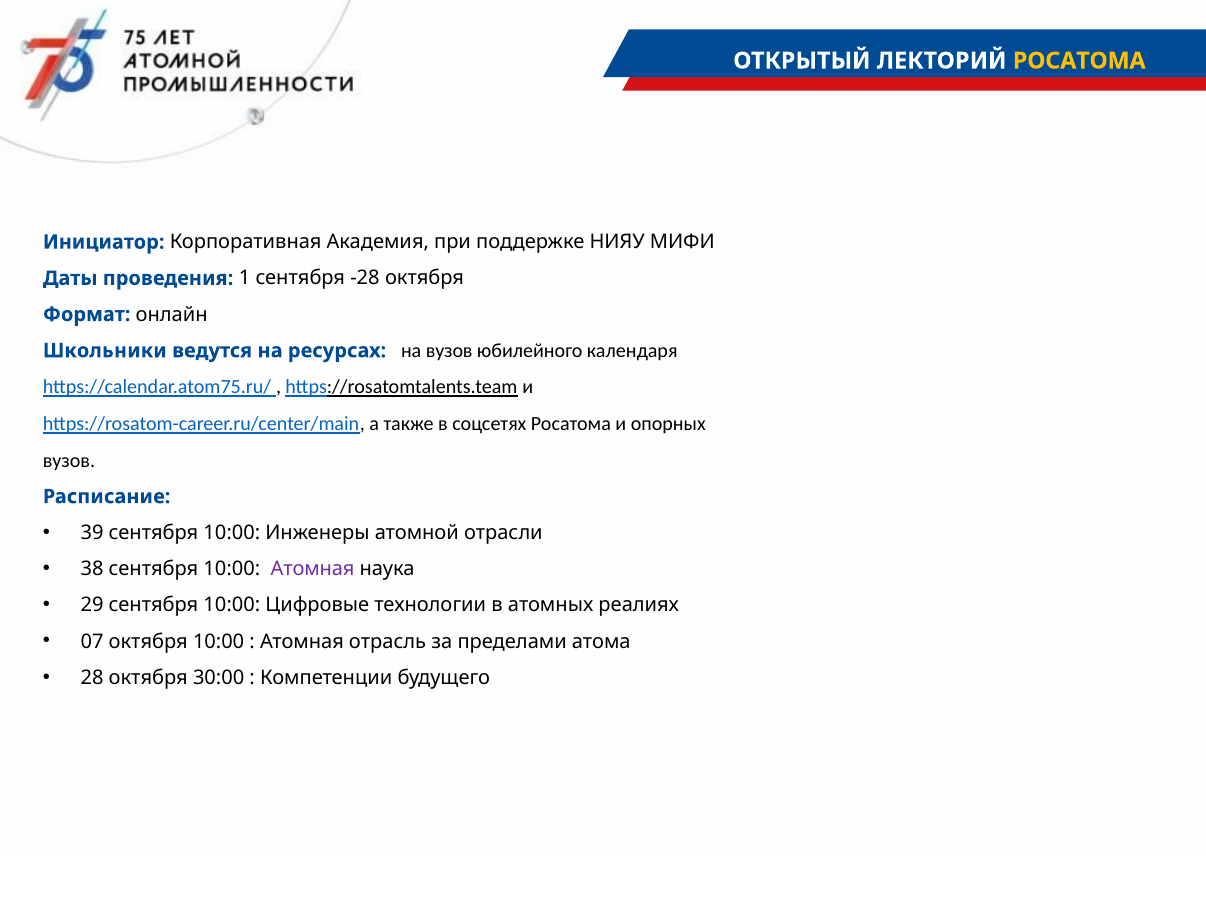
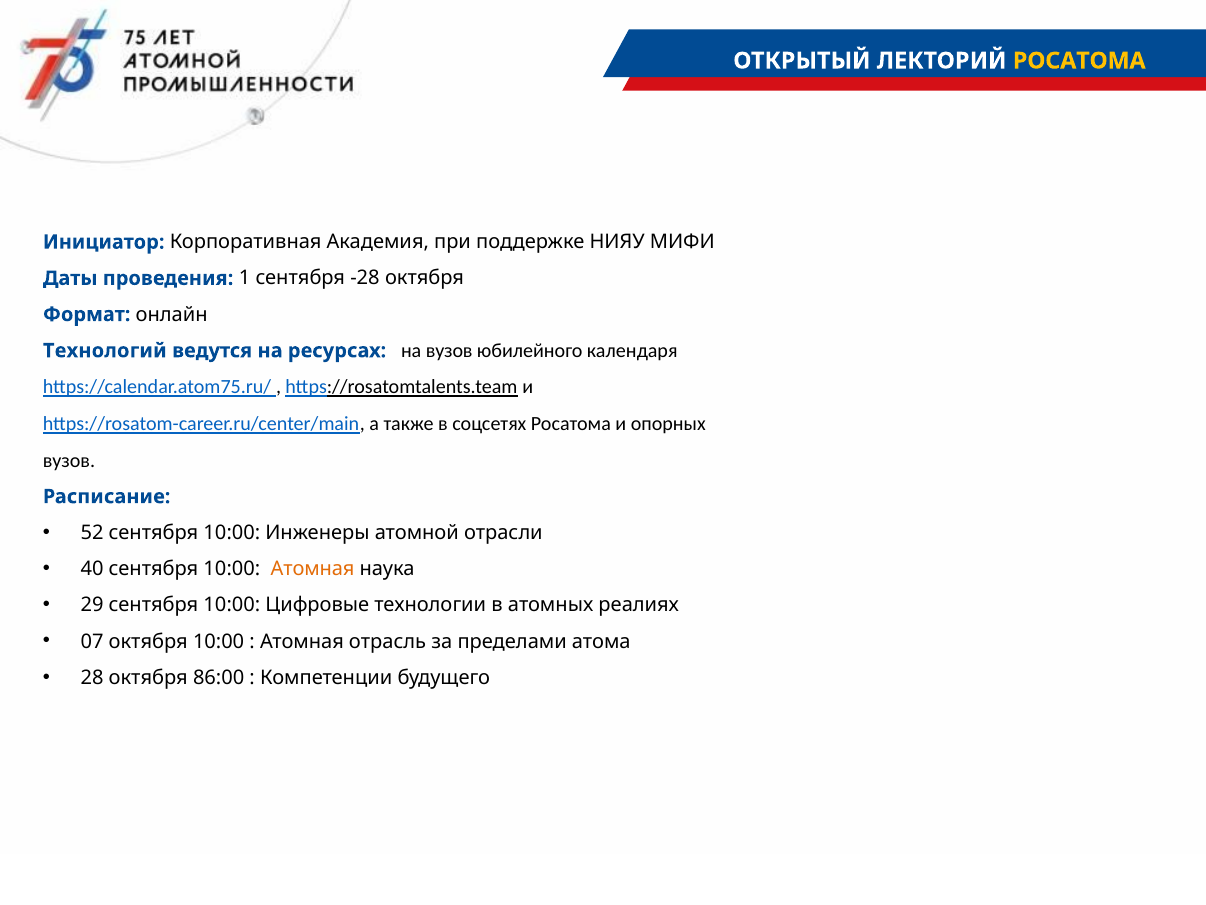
Школьники: Школьники -> Технологий (105, 350)
39: 39 -> 52 (92, 533)
38: 38 -> 40 (92, 569)
Атомная colour: purple -> orange (313, 569)
30:00: 30:00 -> 86:00 (219, 677)
